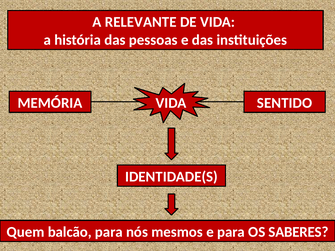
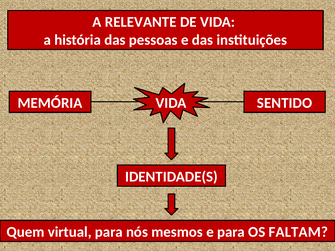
balcão: balcão -> virtual (70, 232)
SABERES: SABERES -> FALTAM (298, 232)
